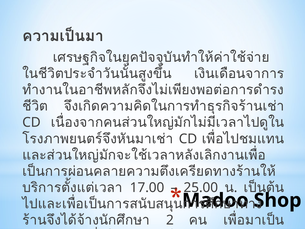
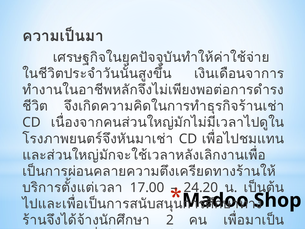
25.00: 25.00 -> 24.20 (201, 187)
